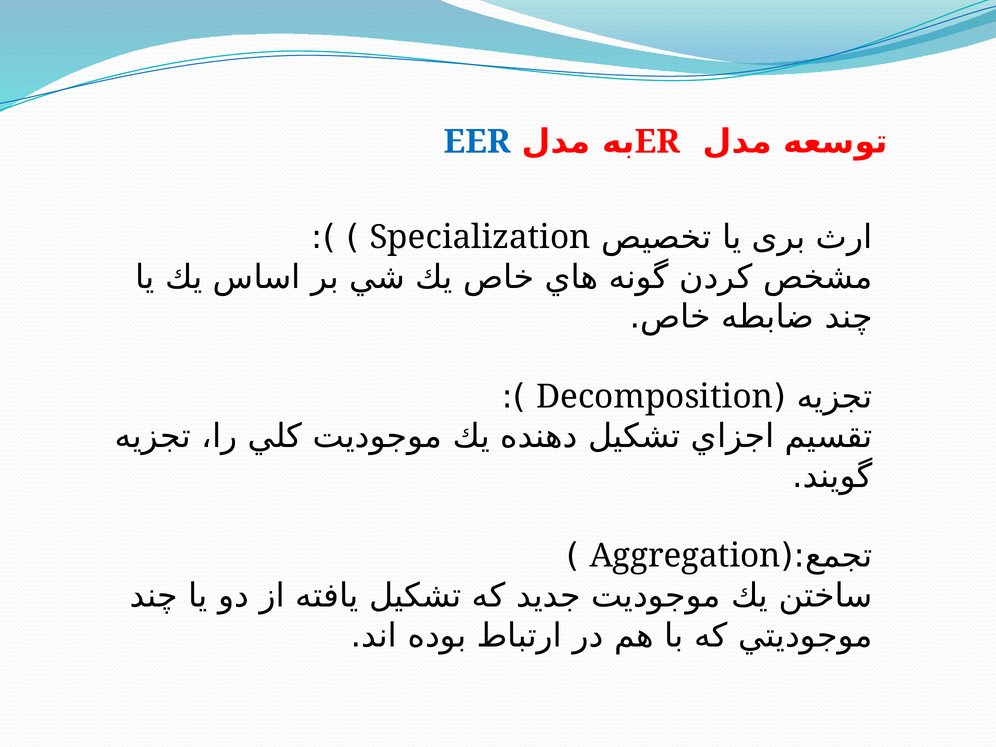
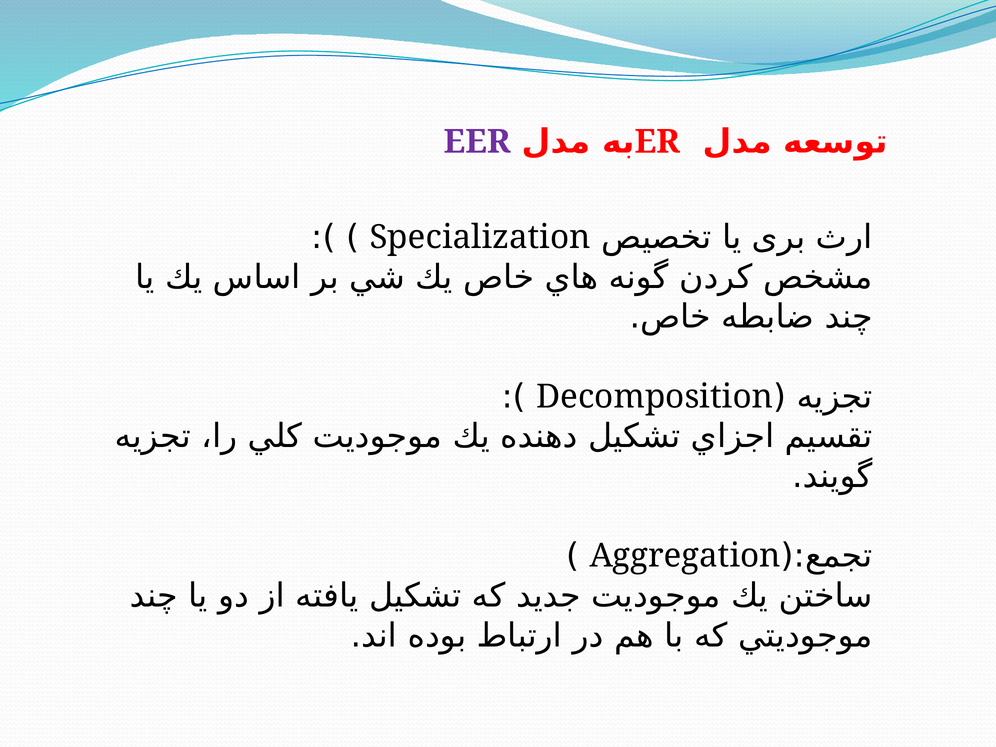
EER colour: blue -> purple (477, 142)
